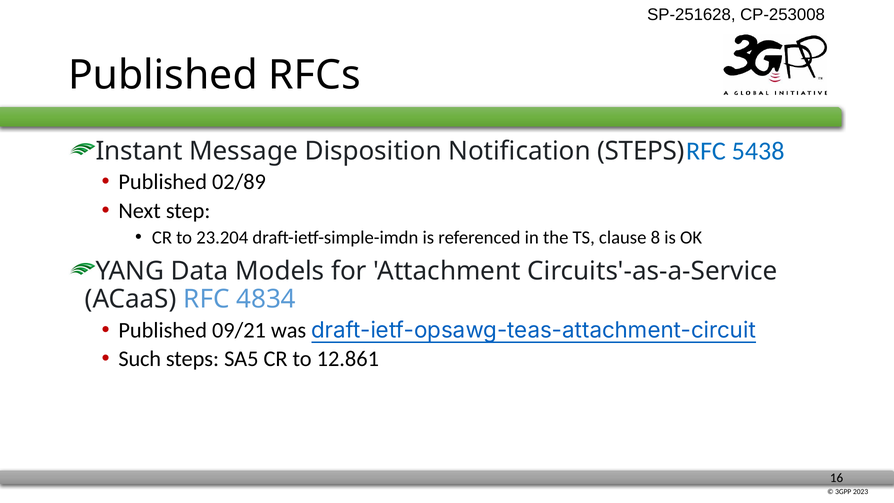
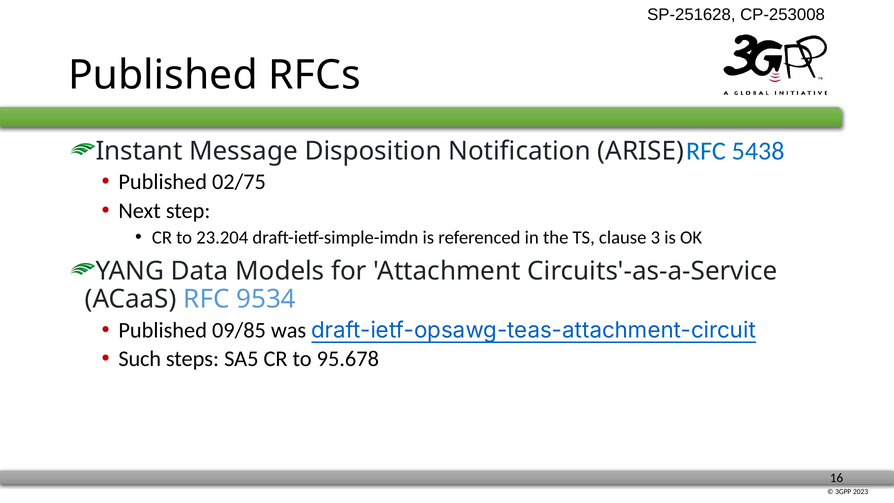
Notification STEPS: STEPS -> ARISE (641, 151)
02/89: 02/89 -> 02/75 (239, 182)
8: 8 -> 3 (655, 238)
4834: 4834 -> 9534 (266, 299)
09/21: 09/21 -> 09/85 (239, 330)
12.861: 12.861 -> 95.678 (348, 359)
